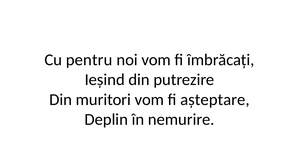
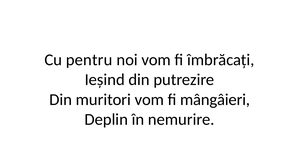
așteptare: așteptare -> mângâieri (215, 100)
